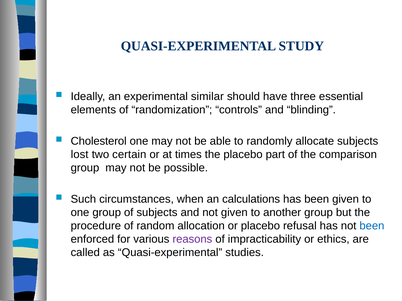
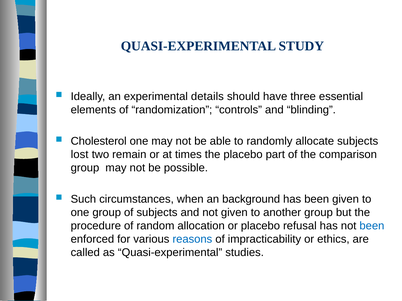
similar: similar -> details (207, 97)
certain: certain -> remain (129, 155)
calculations: calculations -> background (251, 199)
reasons colour: purple -> blue (192, 240)
